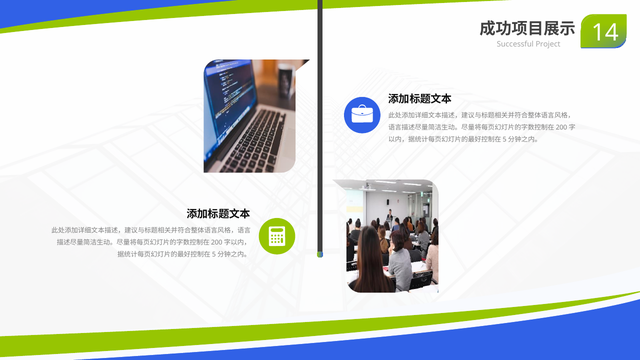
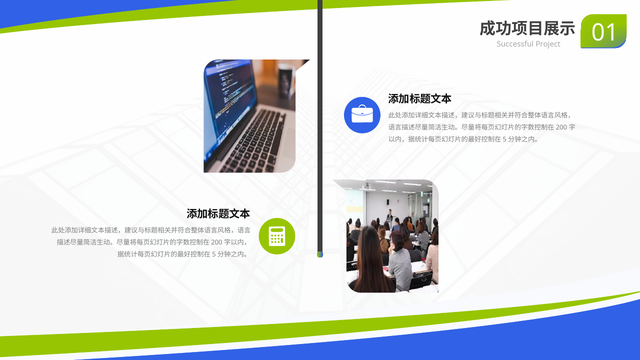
14: 14 -> 01 (605, 33)
